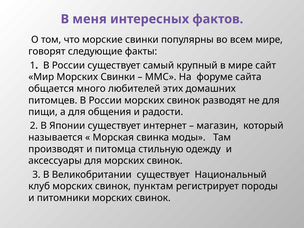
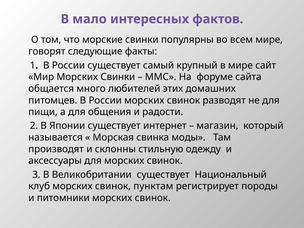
меня: меня -> мало (90, 19)
питомца: питомца -> склонны (115, 149)
